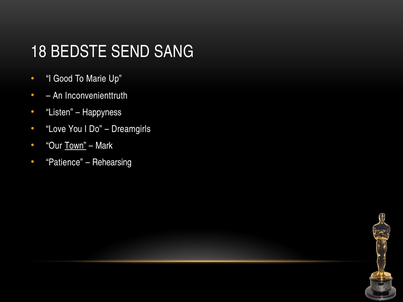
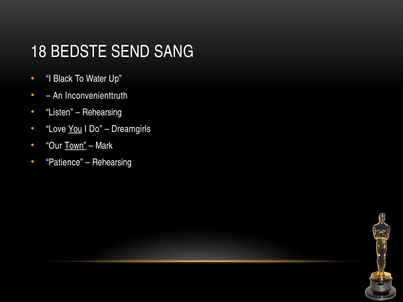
Good: Good -> Black (63, 79)
Marie: Marie -> Water (96, 79)
Happyness: Happyness -> Rehearsing (102, 112)
You underline: none -> present (75, 129)
